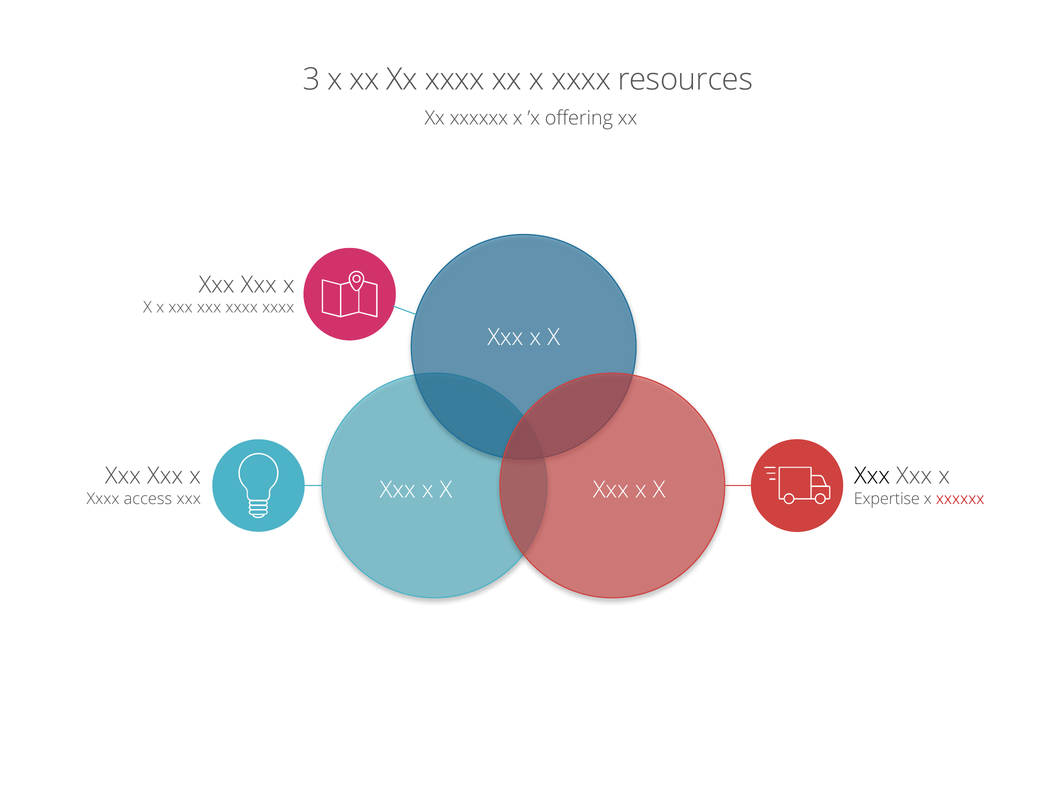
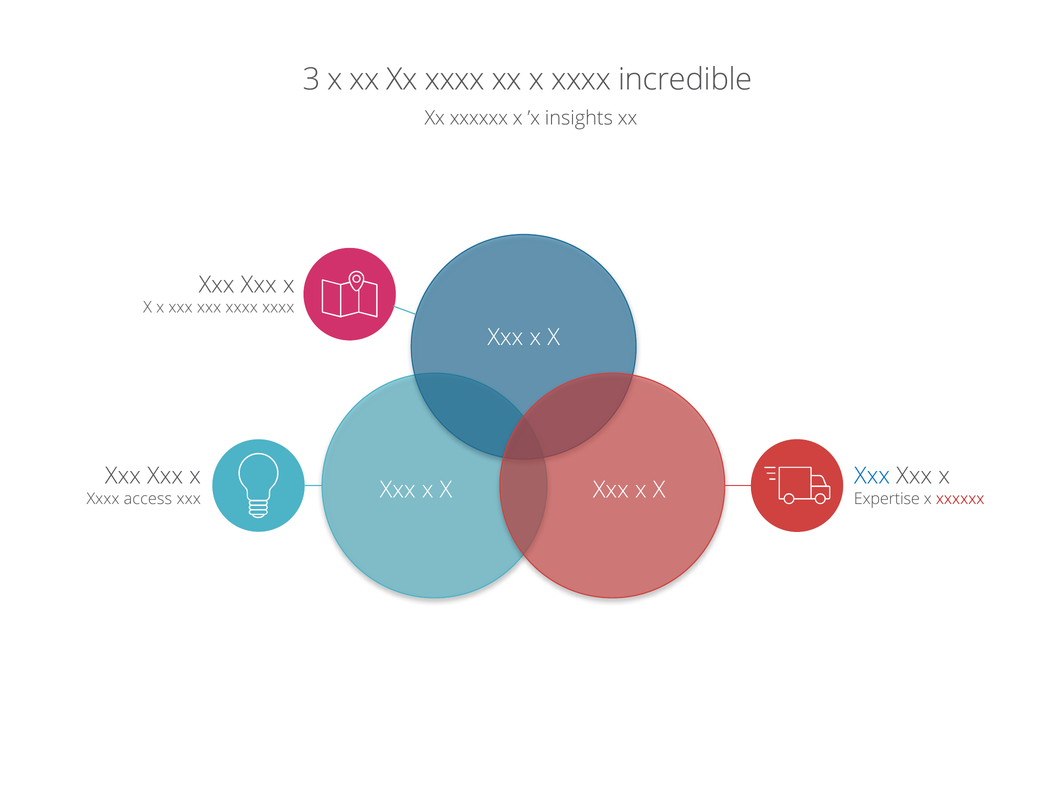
resources: resources -> incredible (685, 79)
offering: offering -> insights (579, 118)
Xxx colour: black -> blue (872, 476)
